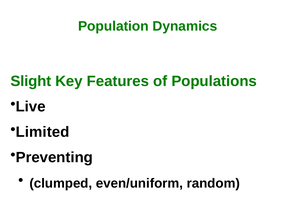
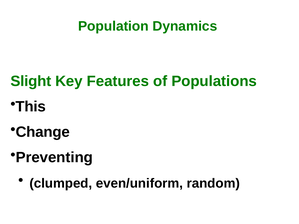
Live: Live -> This (31, 107)
Limited: Limited -> Change (43, 132)
